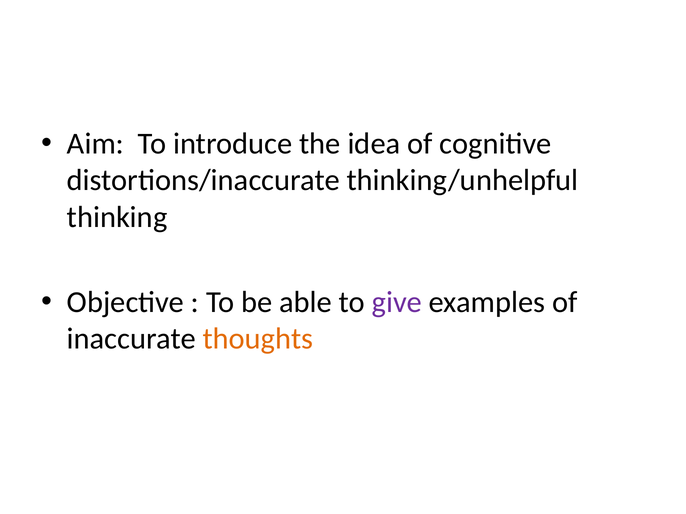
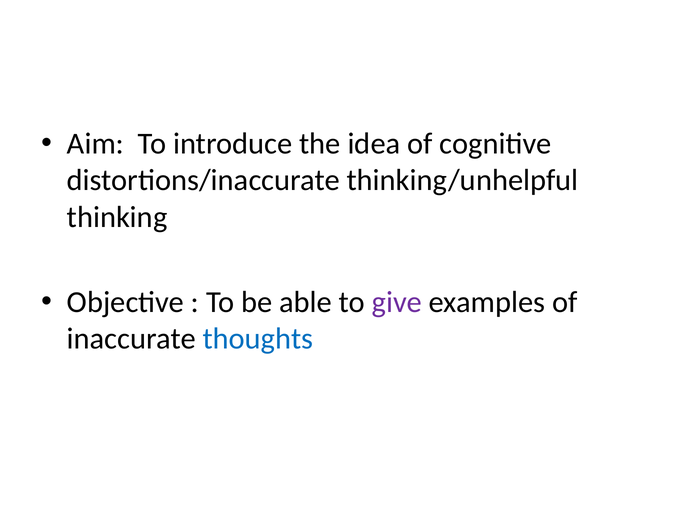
thoughts colour: orange -> blue (258, 339)
